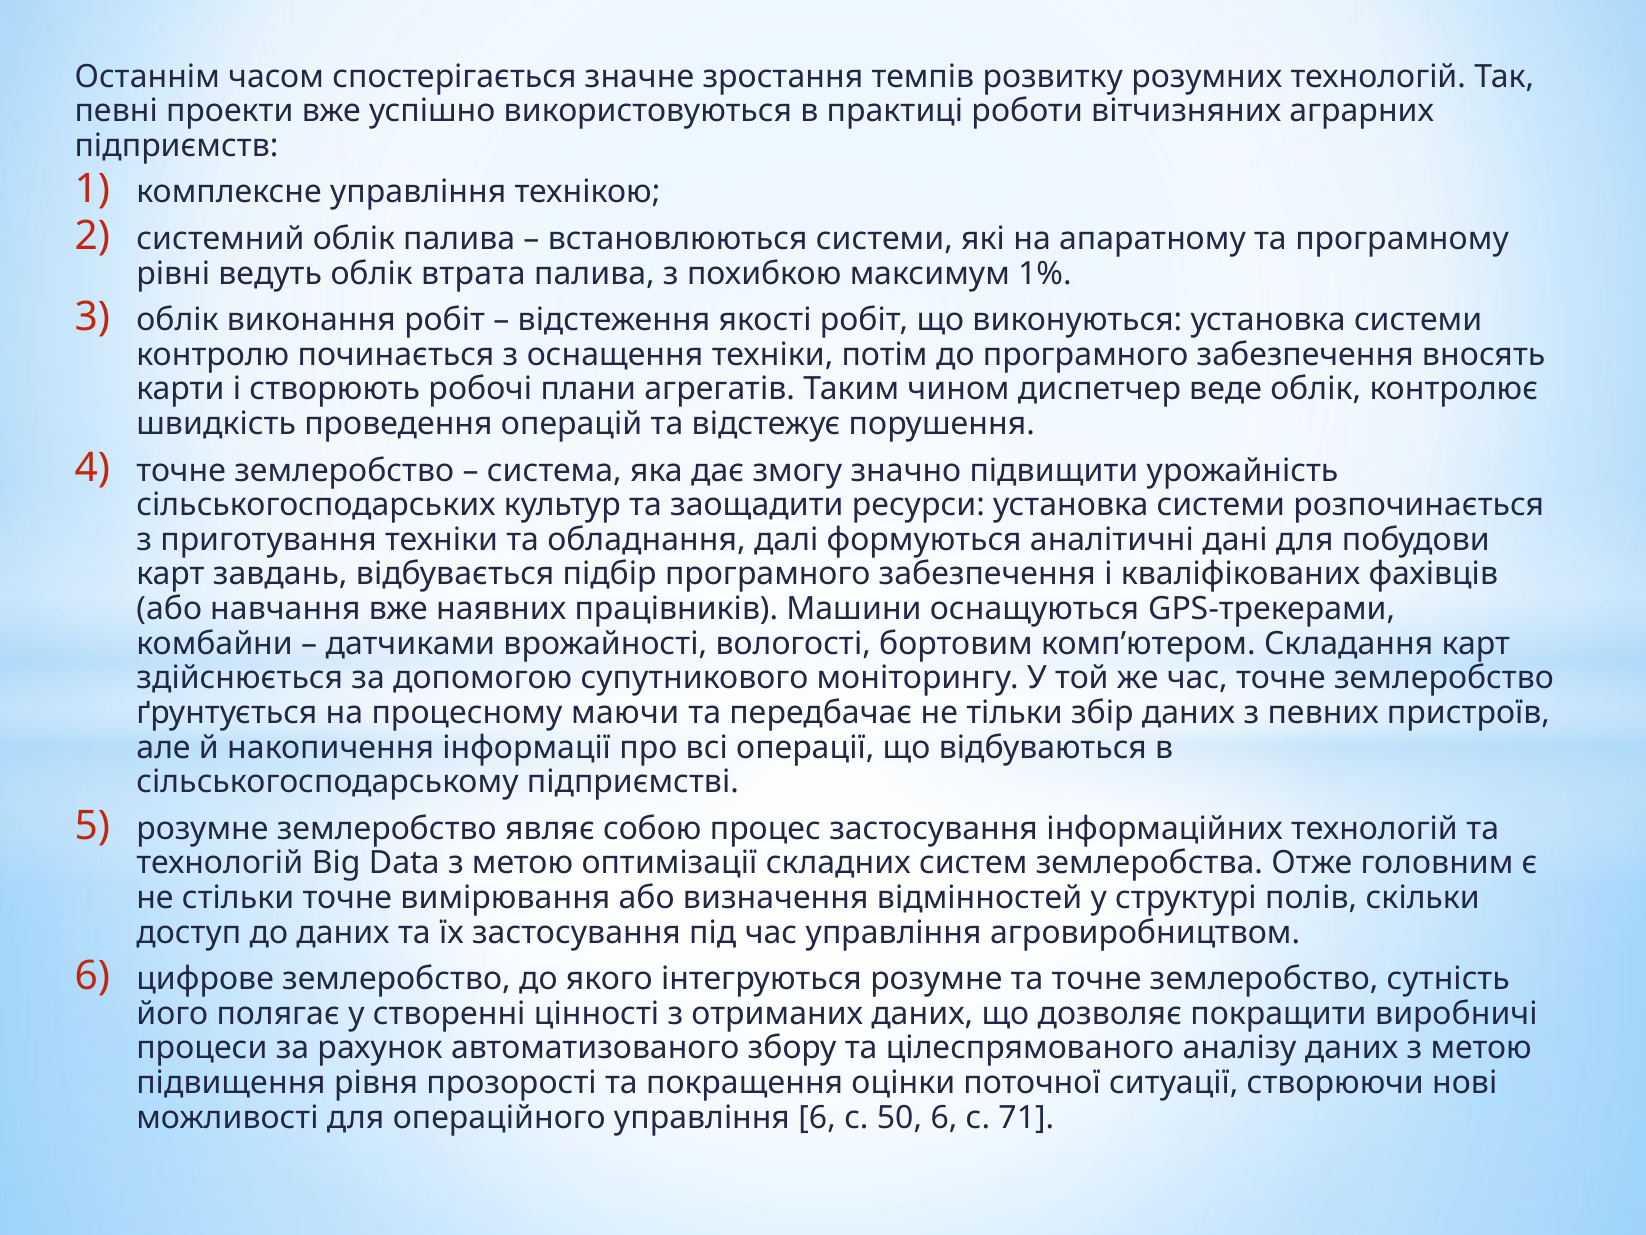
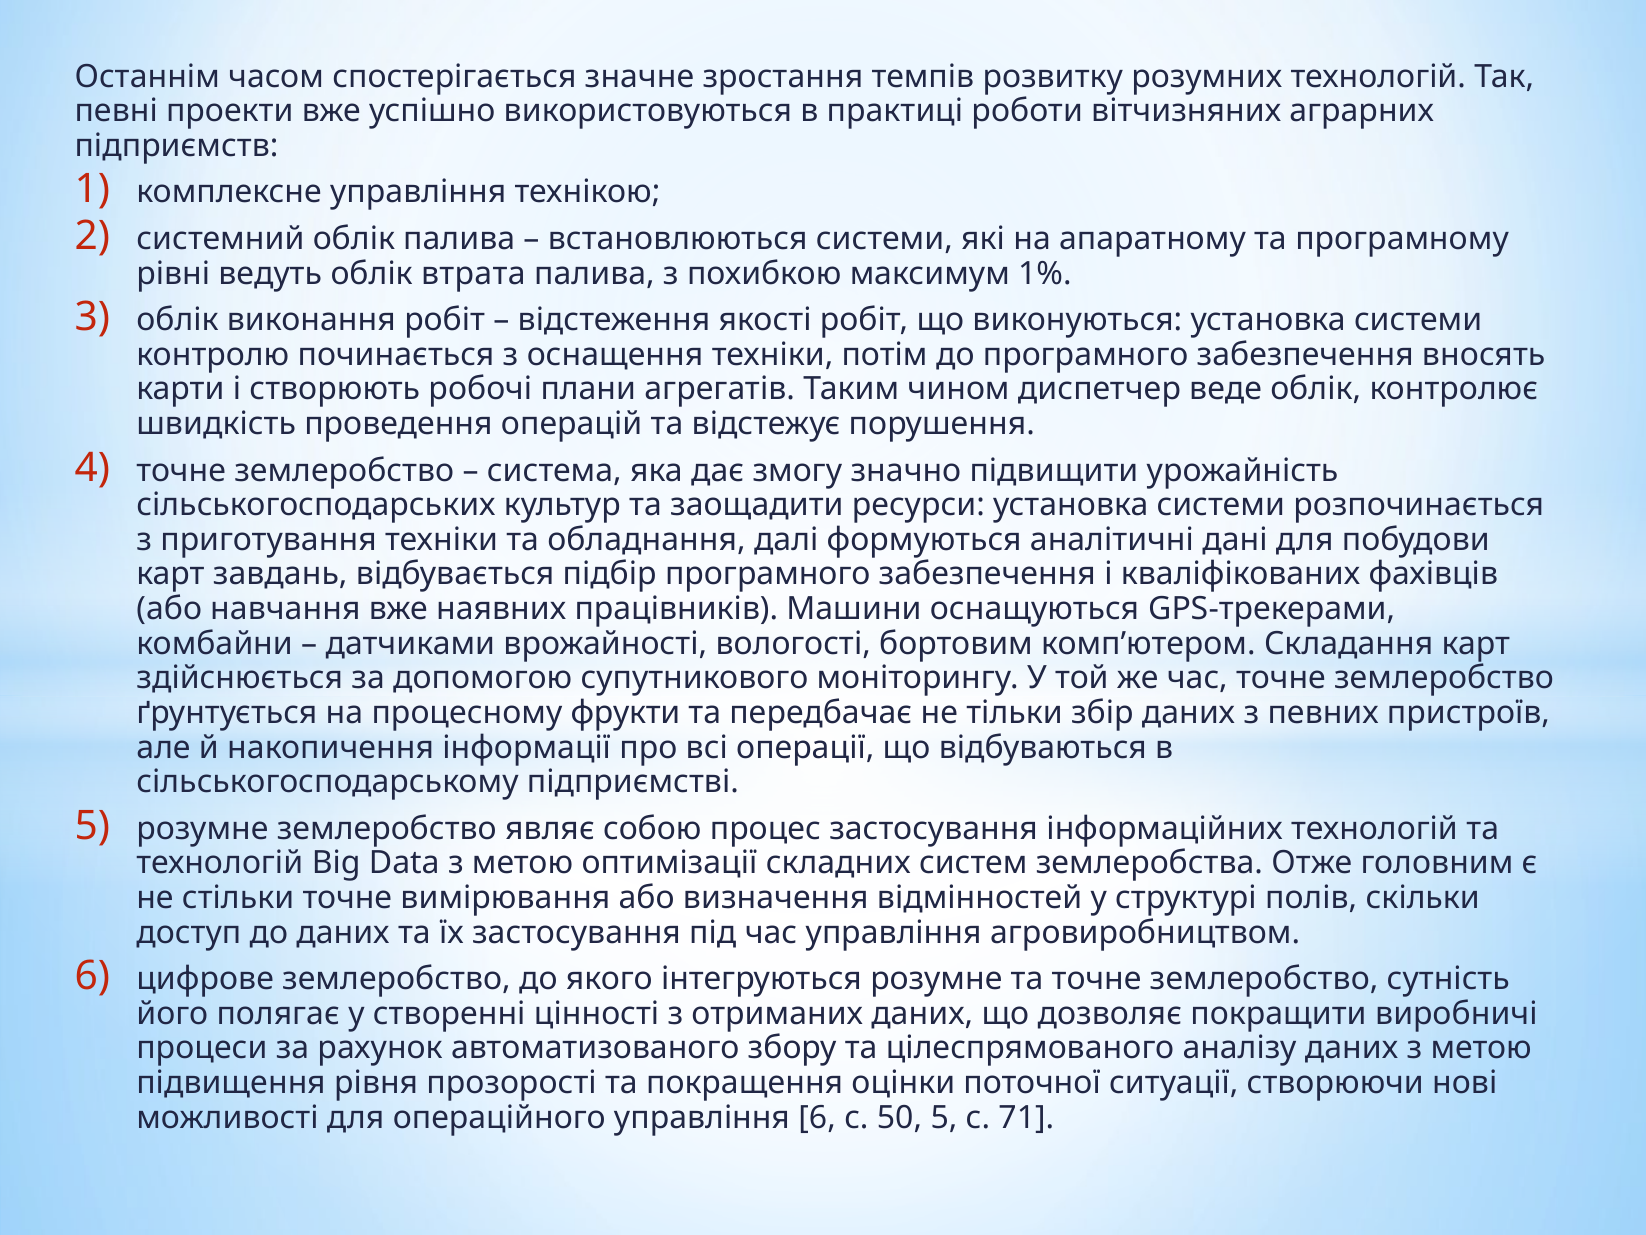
маючи: маючи -> фрукти (626, 713)
50 6: 6 -> 5 (944, 1117)
